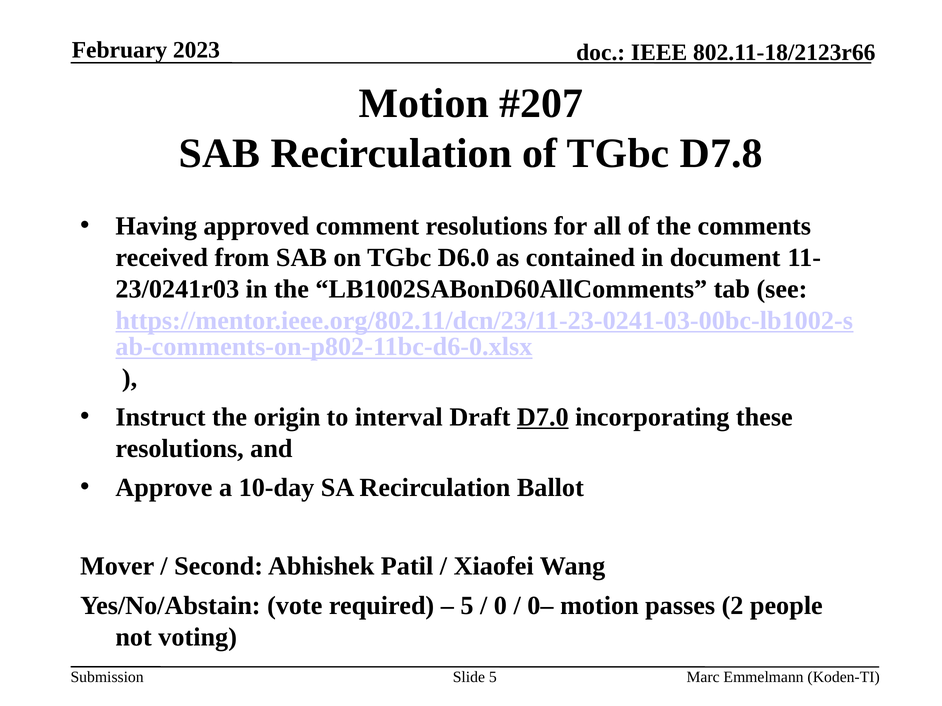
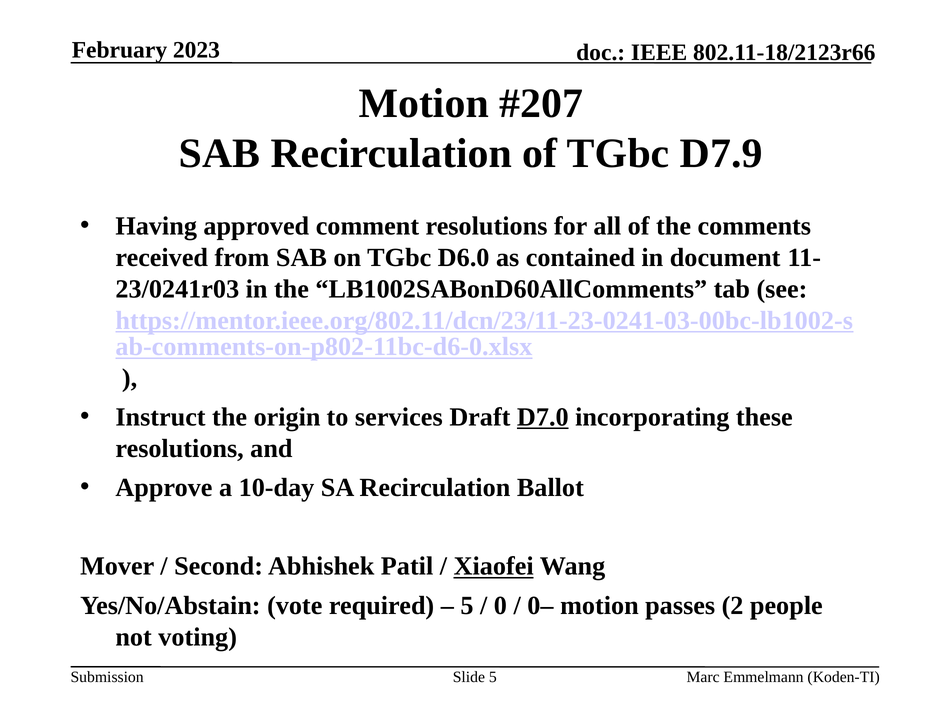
D7.8: D7.8 -> D7.9 (721, 154)
interval: interval -> services (399, 417)
Xiaofei underline: none -> present (494, 567)
